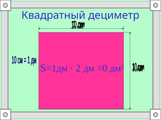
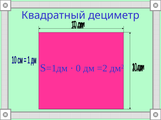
2: 2 -> 0 (78, 69)
=0: =0 -> =2 (102, 69)
